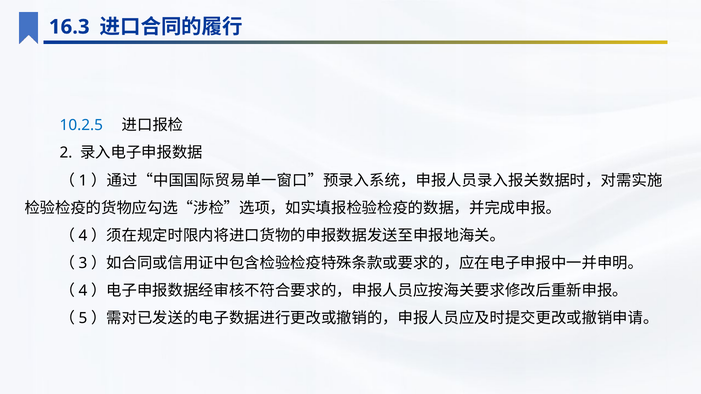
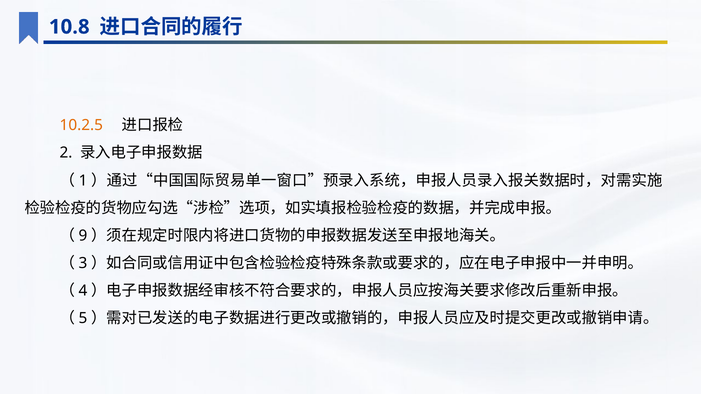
16.3: 16.3 -> 10.8 (69, 27)
10.2.5 colour: blue -> orange (81, 125)
4: 4 -> 9 (83, 236)
